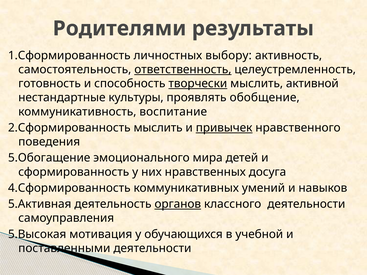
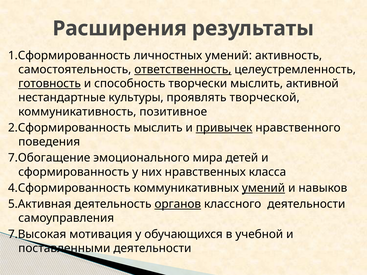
Родителями: Родителями -> Расширения (120, 28)
личностных выбору: выбору -> умений (229, 56)
готовность underline: none -> present (50, 84)
творчески underline: present -> none (198, 84)
обобщение: обобщение -> творческой (265, 98)
воспитание: воспитание -> позитивное (173, 112)
5.Обогащение: 5.Обогащение -> 7.Обогащение (49, 158)
досуга: досуга -> класса (268, 172)
умений underline: none -> present (263, 188)
5.Высокая: 5.Высокая -> 7.Высокая (37, 234)
